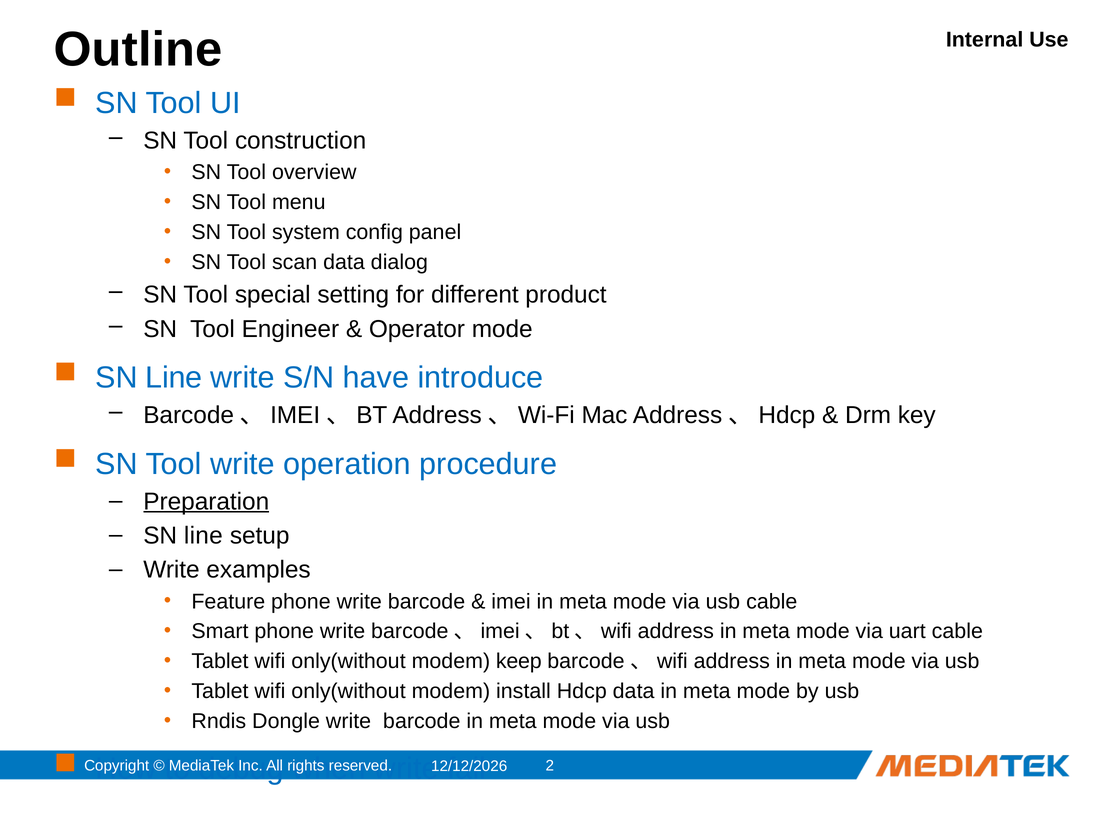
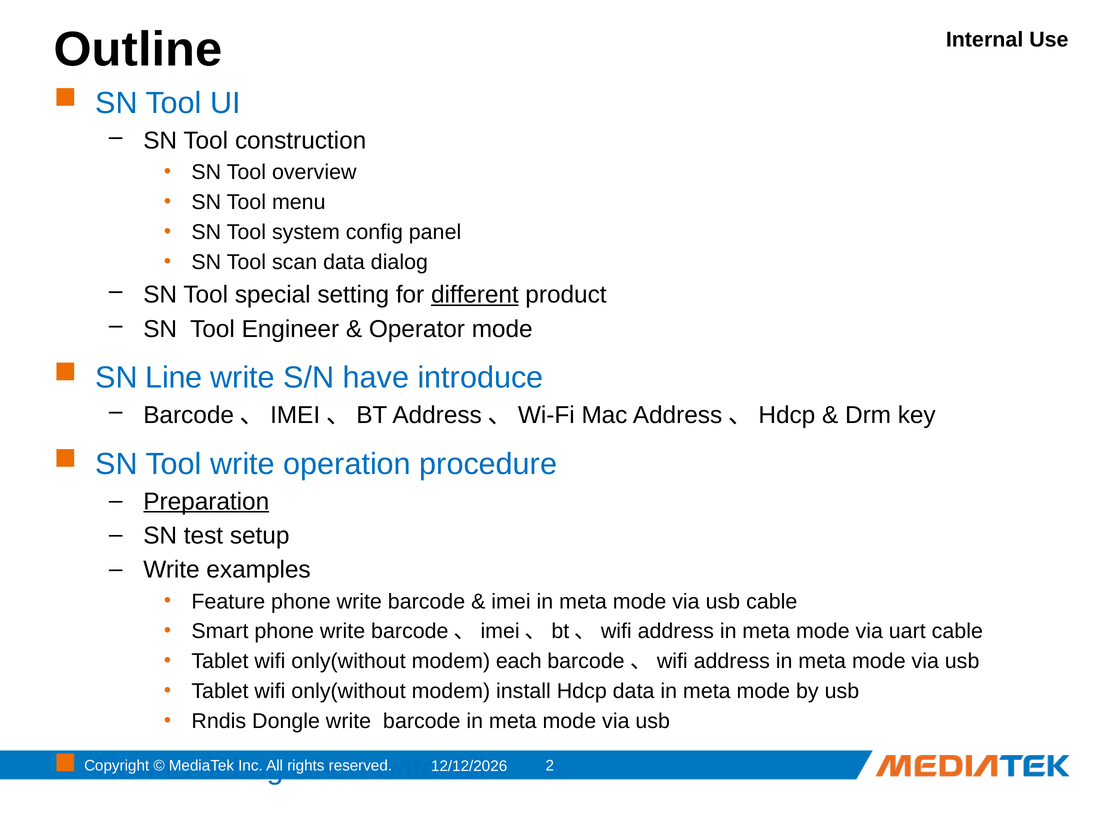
different underline: none -> present (475, 295)
line: line -> test (203, 536)
keep: keep -> each (519, 661)
